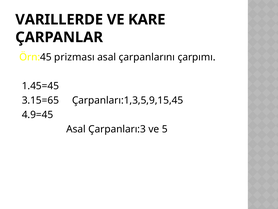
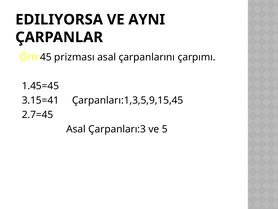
VARILLERDE: VARILLERDE -> EDILIYORSA (59, 20)
KARE: KARE -> AYNI (147, 20)
3.15=65: 3.15=65 -> 3.15=41 (40, 100)
4.9=45: 4.9=45 -> 2.7=45 (38, 114)
